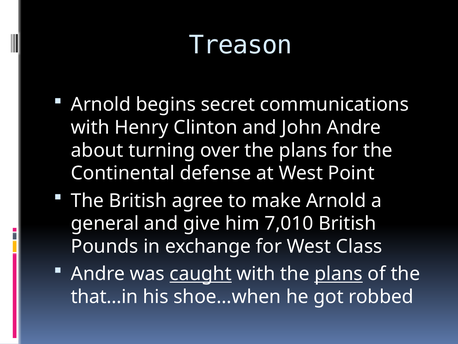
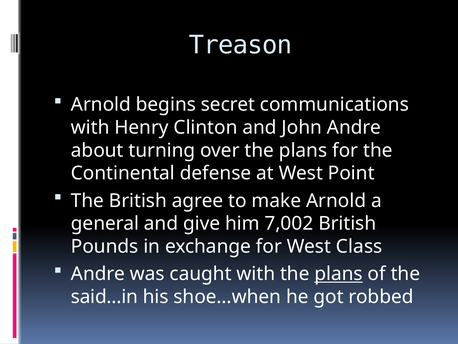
7,010: 7,010 -> 7,002 (289, 223)
caught underline: present -> none (201, 274)
that…in: that…in -> said…in (104, 296)
